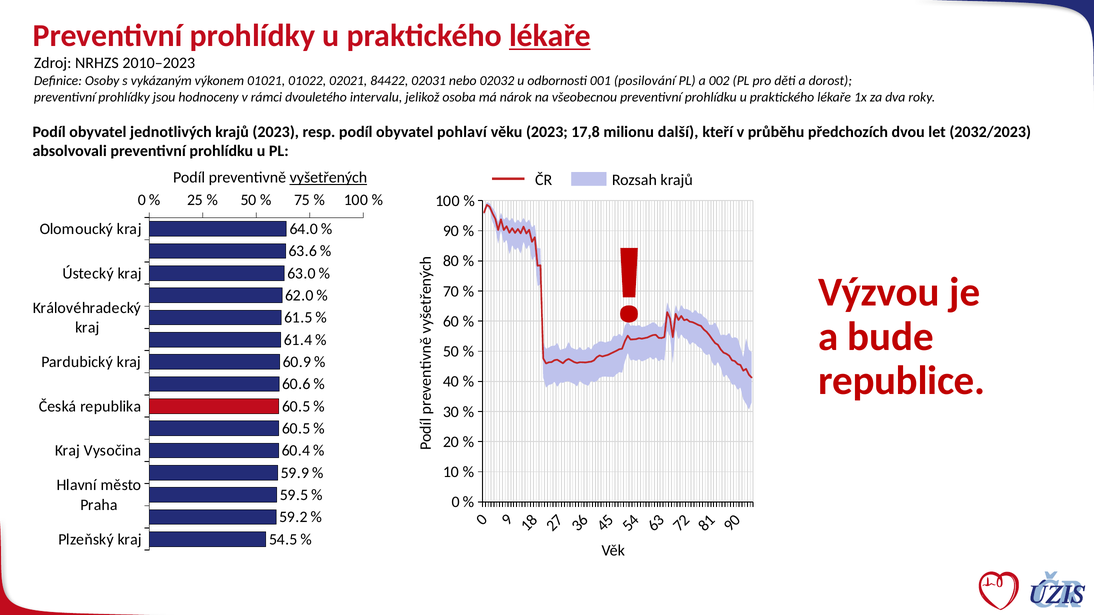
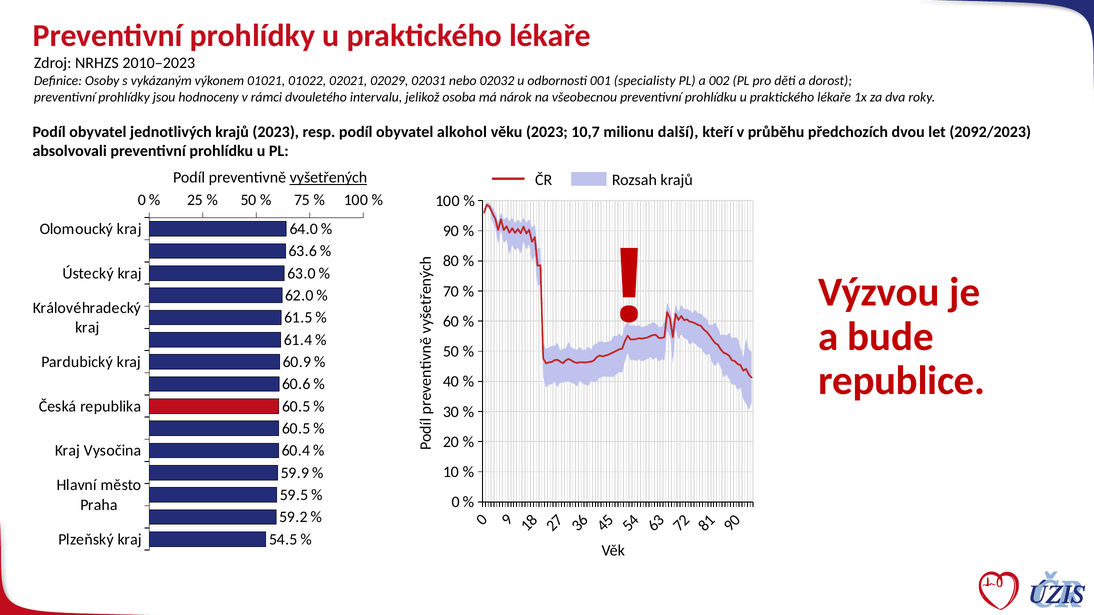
lékaře underline: present -> none (550, 36)
84422: 84422 -> 02029 (389, 81)
posilování: posilování -> specialisty (645, 81)
pohlaví: pohlaví -> alkohol (462, 132)
17,8: 17,8 -> 10,7 (586, 132)
2032/2023: 2032/2023 -> 2092/2023 (990, 132)
